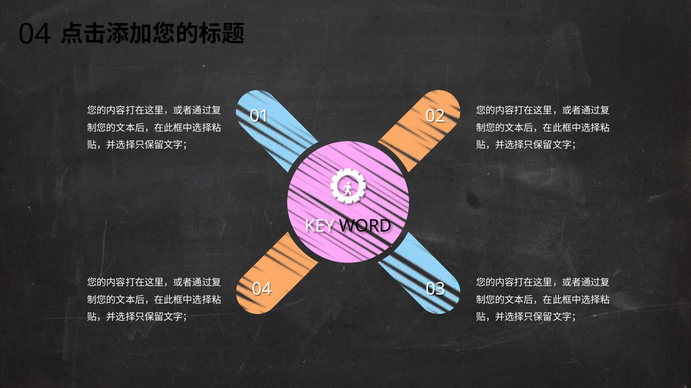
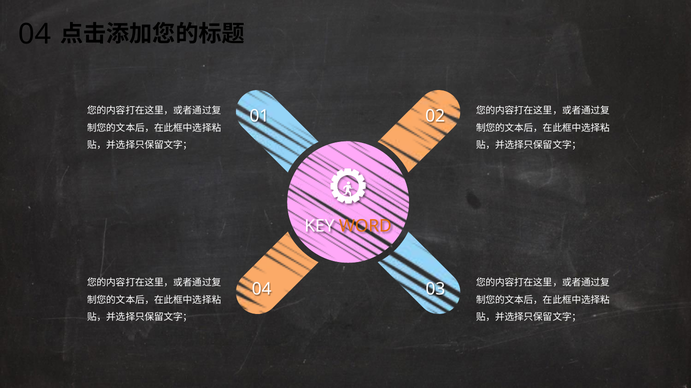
WORD colour: black -> orange (365, 227)
